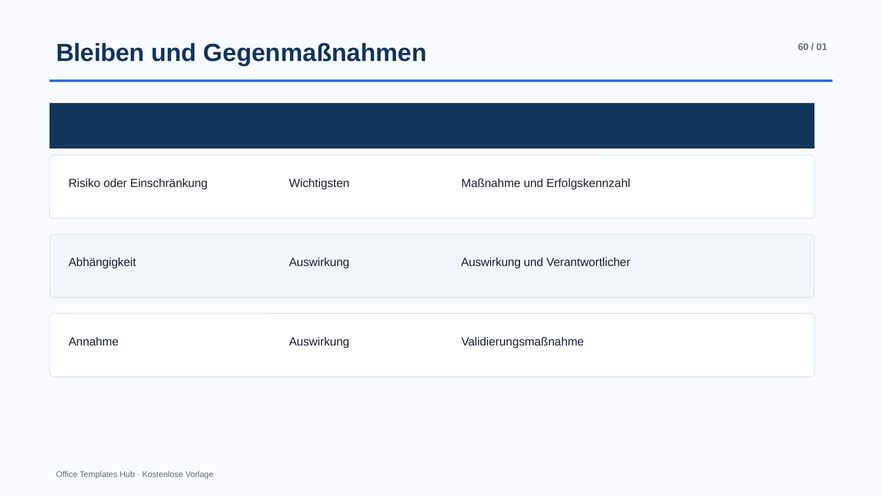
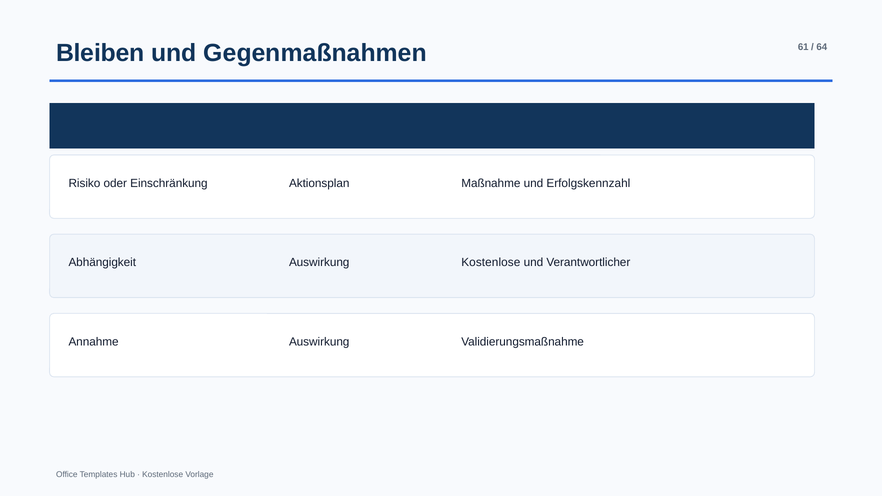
60: 60 -> 61 (803, 47)
01: 01 -> 64 (822, 47)
Wichtigsten: Wichtigsten -> Aktionsplan (319, 183)
Auswirkung Auswirkung: Auswirkung -> Kostenlose (491, 263)
